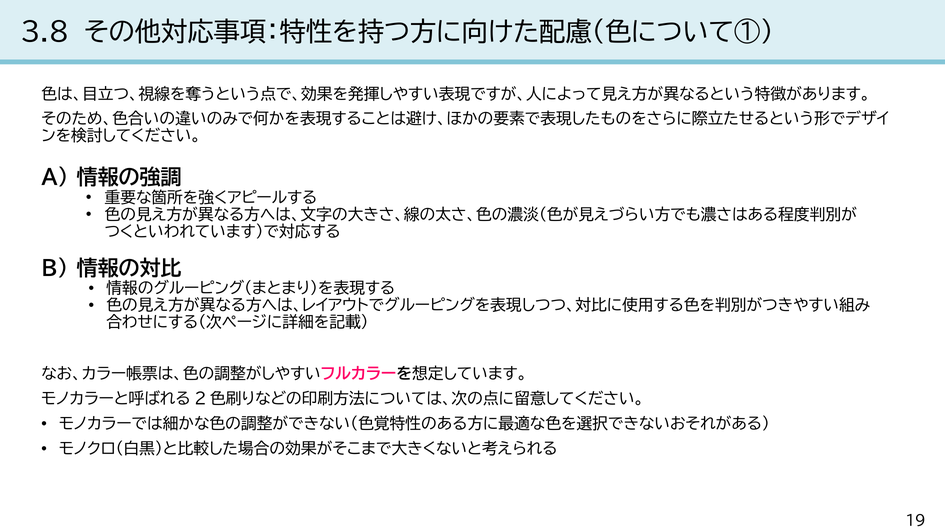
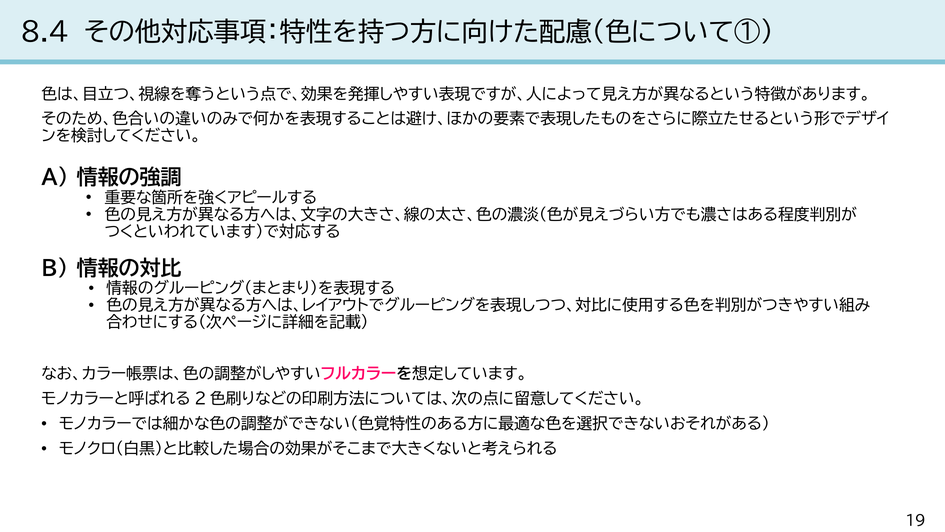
3.8: 3.8 -> 8.4 (45, 33)
